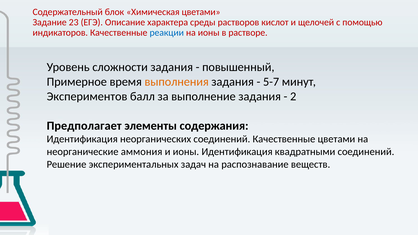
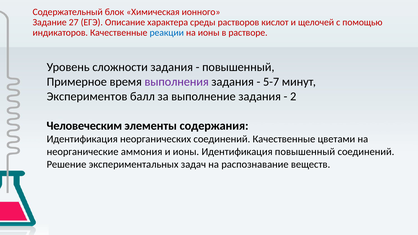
Химическая цветами: цветами -> ионного (201, 12)
23: 23 -> 27 (74, 22)
выполнения colour: orange -> purple (177, 82)
Предполагает: Предполагает -> Человеческим (84, 126)
Идентификация квадратными: квадратными -> повышенный (305, 152)
